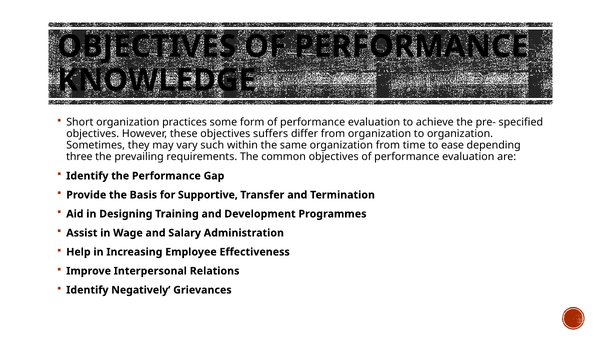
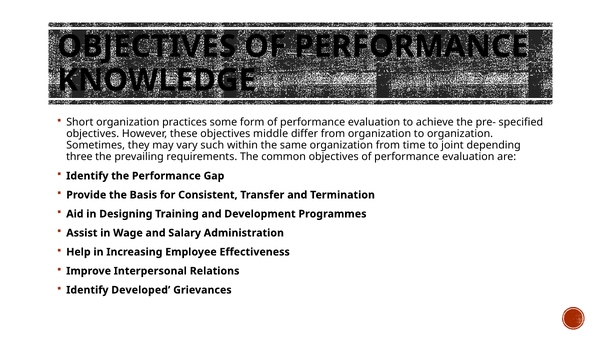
suffers: suffers -> middle (271, 134)
ease: ease -> joint (452, 145)
Supportive: Supportive -> Consistent (208, 195)
Negatively: Negatively -> Developed (141, 290)
